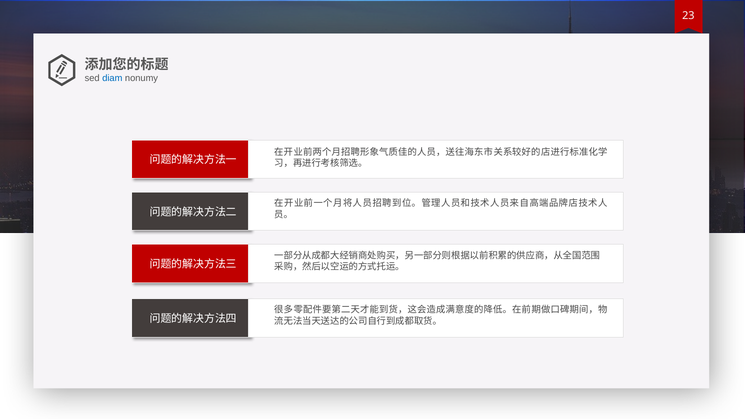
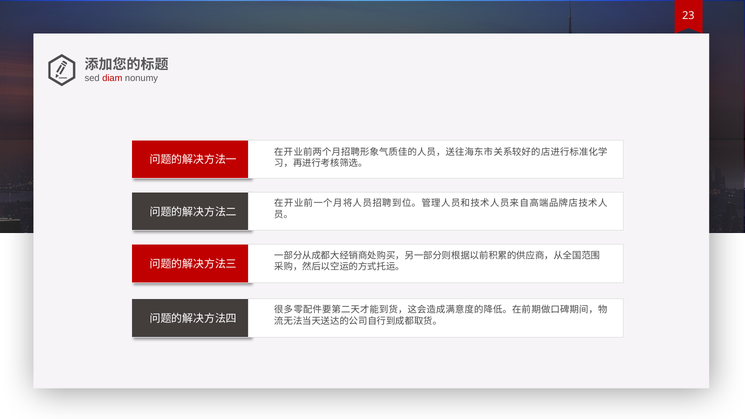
diam colour: blue -> red (112, 78)
